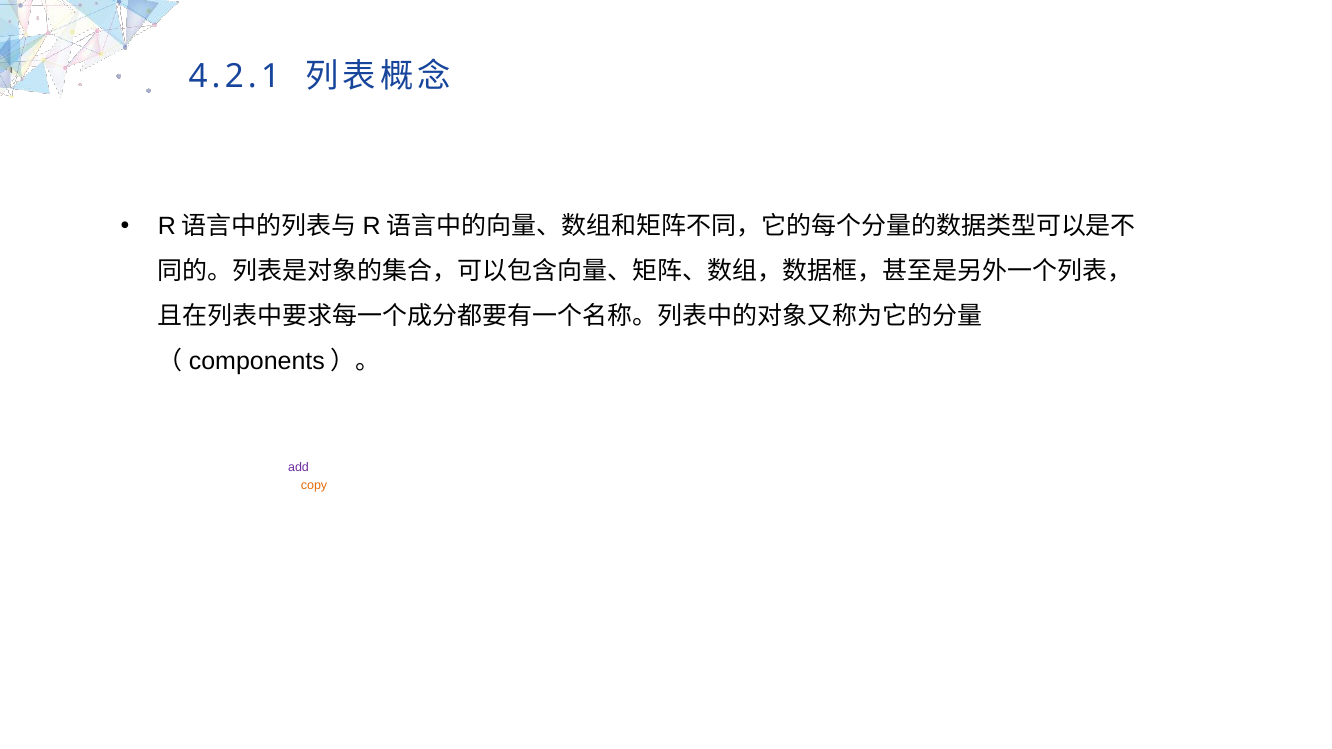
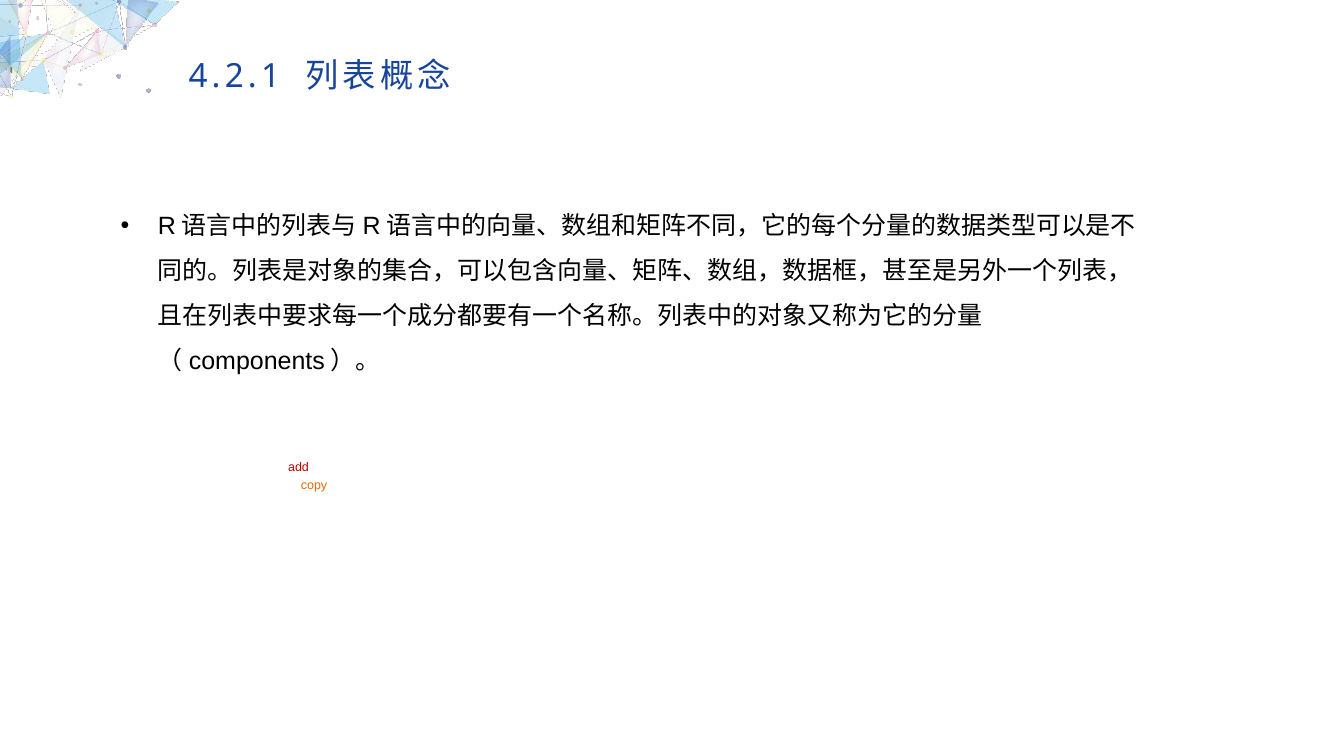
add colour: purple -> red (299, 467)
